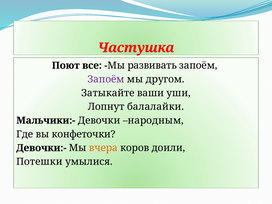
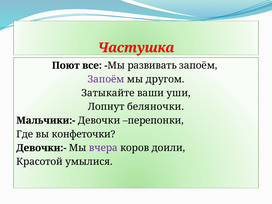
балалайки: балалайки -> беляночки (156, 107)
народным: народным -> перепонки (153, 120)
вчера colour: orange -> purple (103, 148)
Потешки: Потешки -> Красотой (39, 162)
